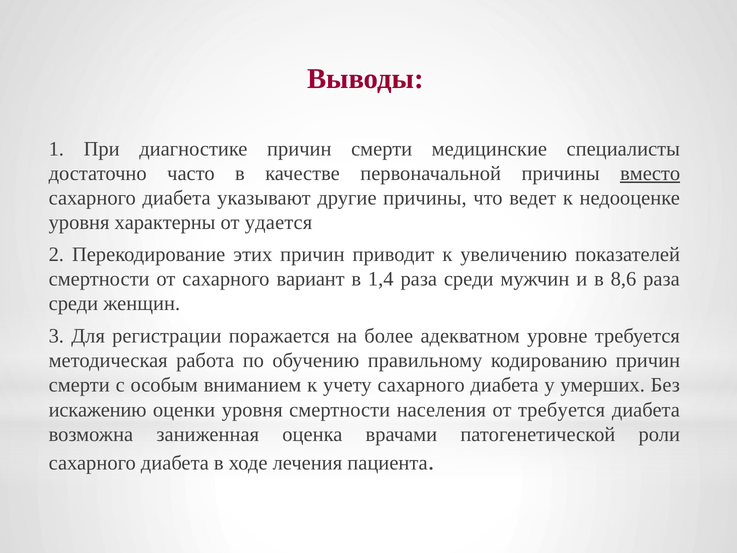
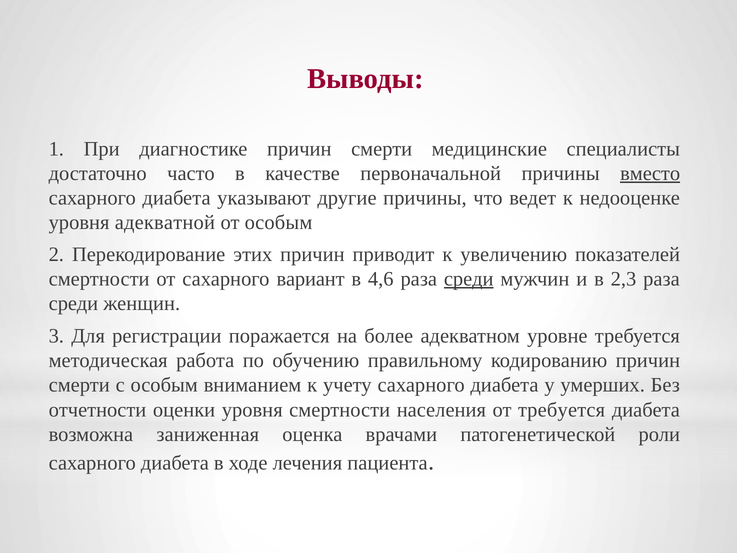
характерны: характерны -> адекватной (165, 222)
от удается: удается -> особым (279, 222)
1,4: 1,4 -> 4,6 (381, 279)
среди underline: none -> present (469, 279)
8,6: 8,6 -> 2,3 (623, 279)
искажению: искажению -> отчетности (98, 410)
